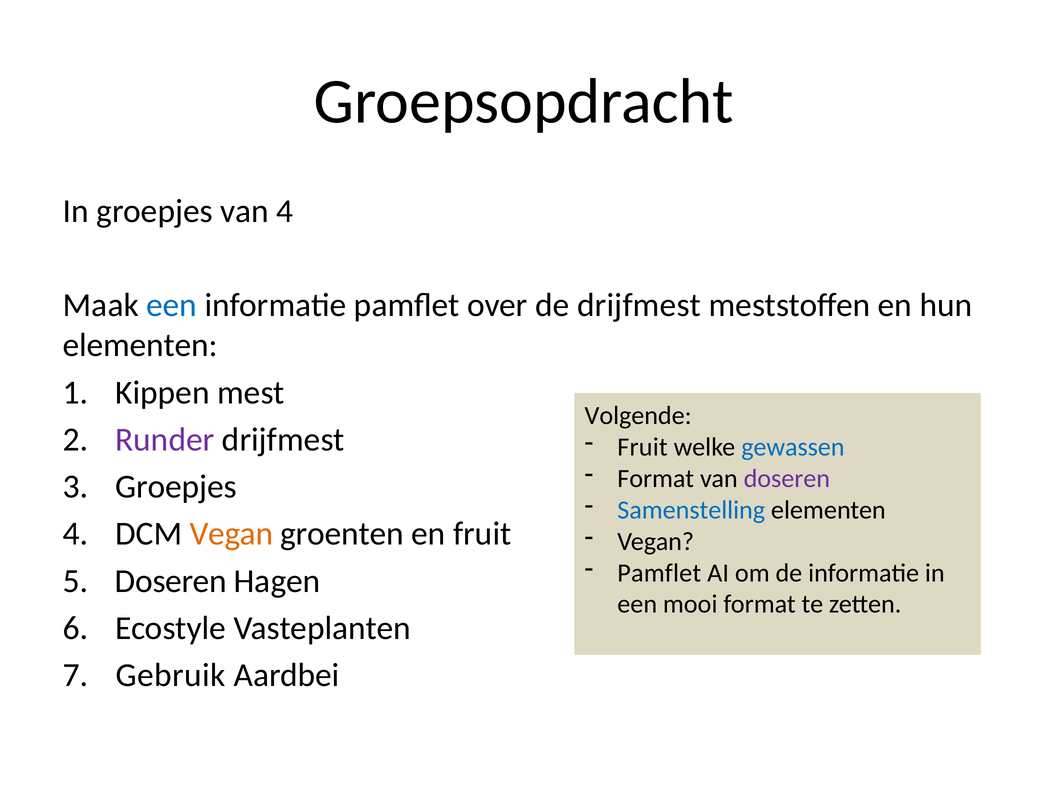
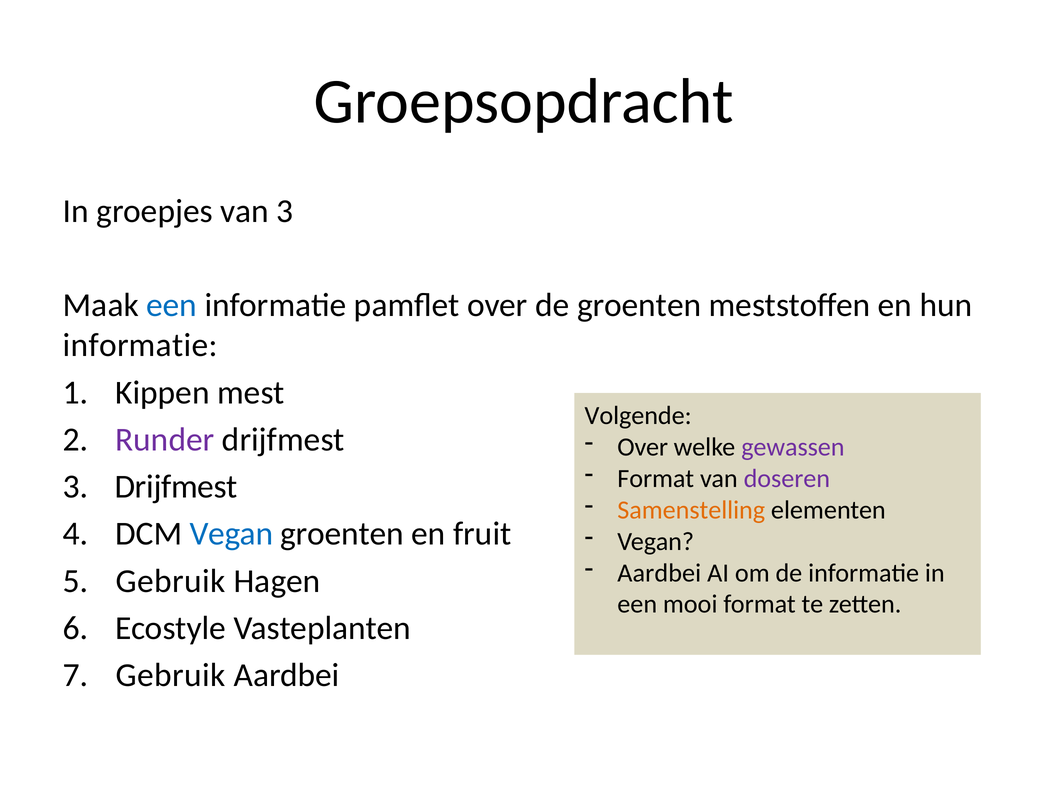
van 4: 4 -> 3 (285, 211)
de drijfmest: drijfmest -> groenten (639, 305)
elementen: elementen -> informatie (140, 345)
Fruit: Fruit -> Over (643, 447)
gewassen colour: blue -> purple (793, 447)
Groepjes: Groepjes -> Drijfmest (176, 487)
Samenstelling colour: blue -> orange (691, 510)
Vegan colour: orange -> blue (231, 534)
Pamflet: Pamflet -> Aardbei (659, 573)
Doseren: Doseren -> Gebruik (171, 581)
